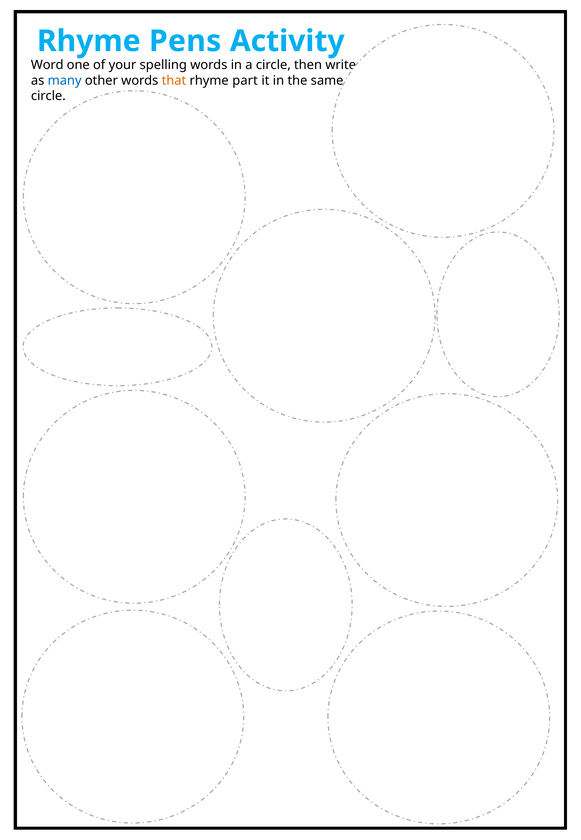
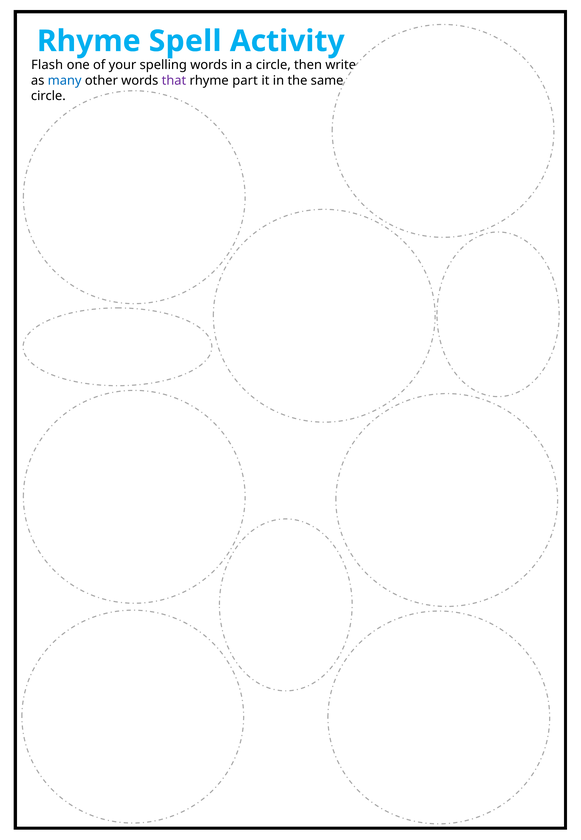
Pens: Pens -> Spell (185, 41)
Word: Word -> Flash (47, 65)
that colour: orange -> purple (174, 80)
